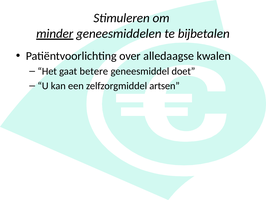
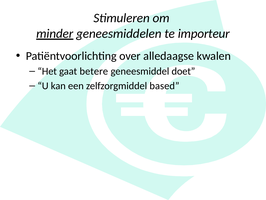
bijbetalen: bijbetalen -> importeur (204, 33)
artsen: artsen -> based (164, 86)
